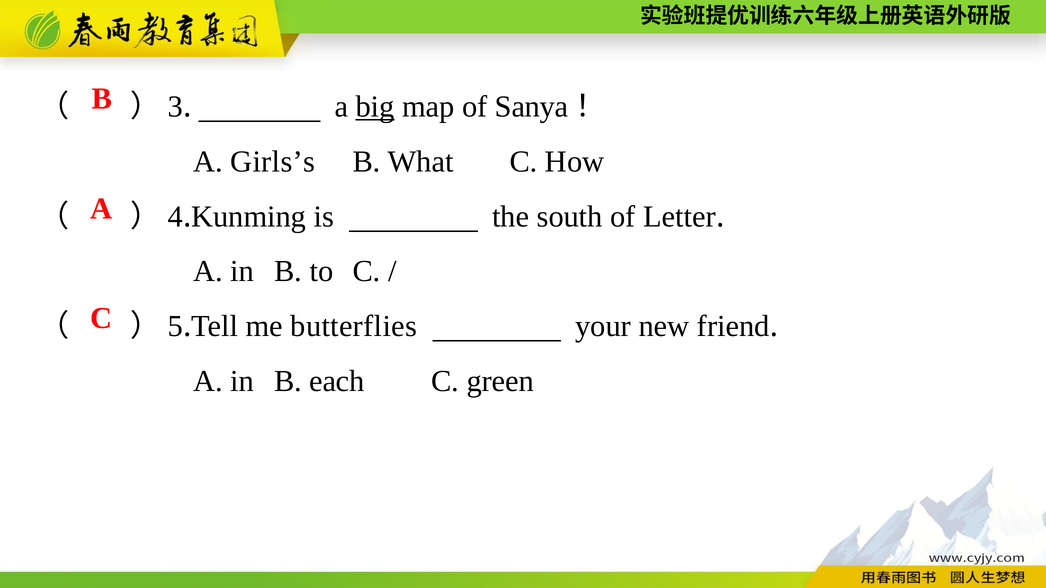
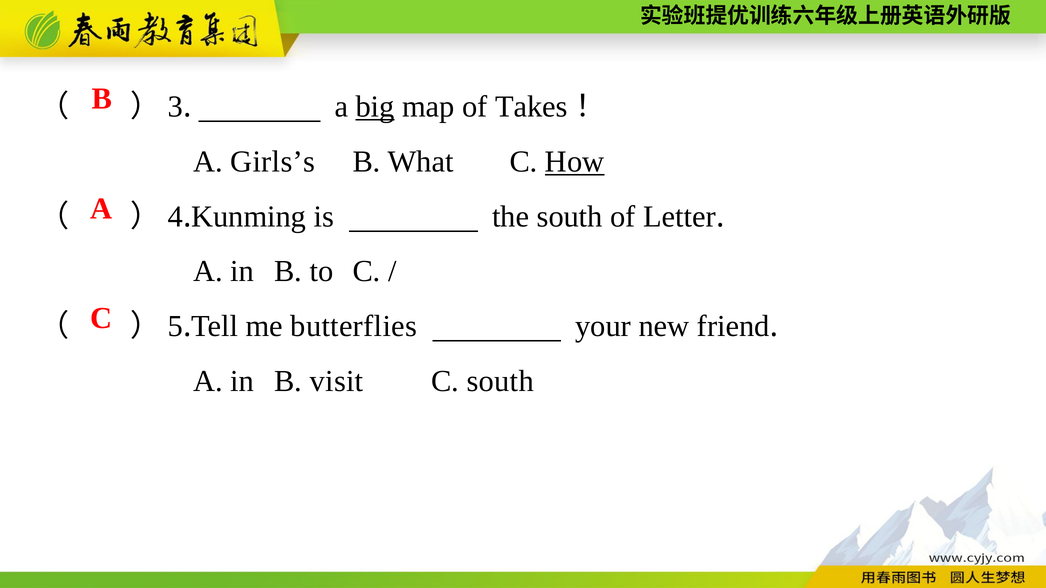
Sanya: Sanya -> Takes (531, 107)
How underline: none -> present (575, 162)
each: each -> visit (337, 381)
C green: green -> south (500, 381)
